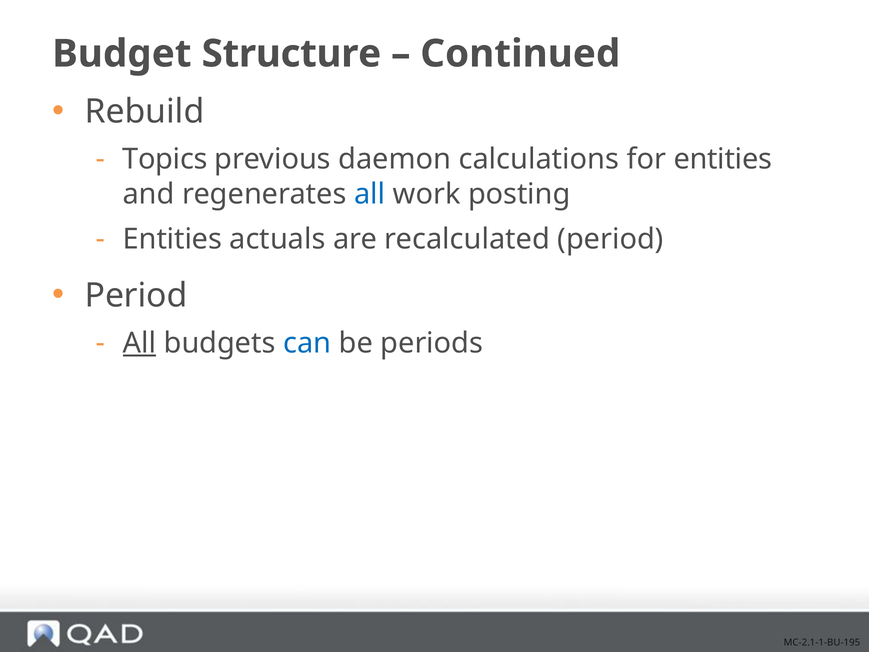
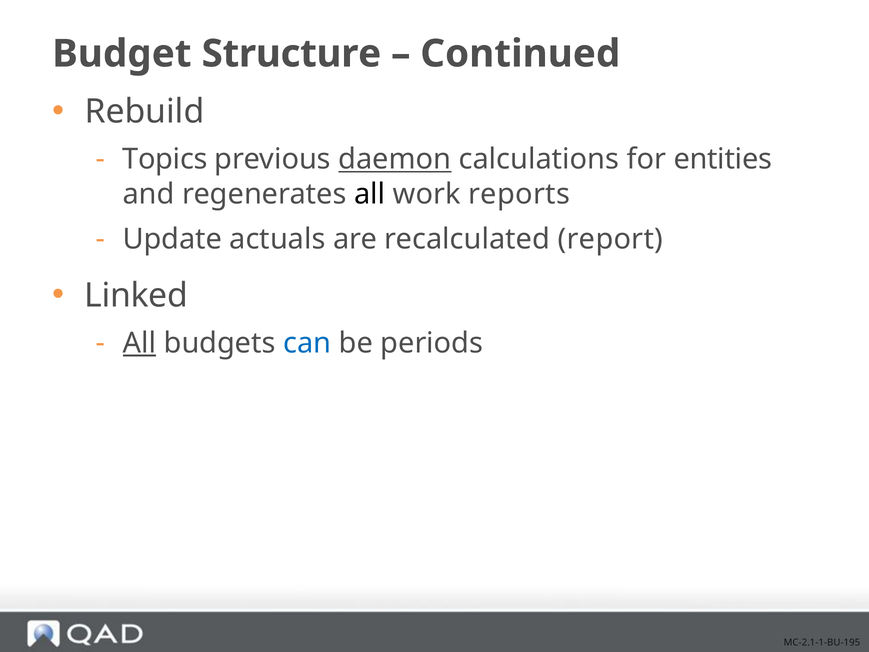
daemon underline: none -> present (395, 159)
all colour: blue -> black (370, 194)
posting: posting -> reports (519, 194)
Entities: Entities -> Update (172, 239)
recalculated period: period -> report (610, 239)
Period: Period -> Linked (136, 295)
